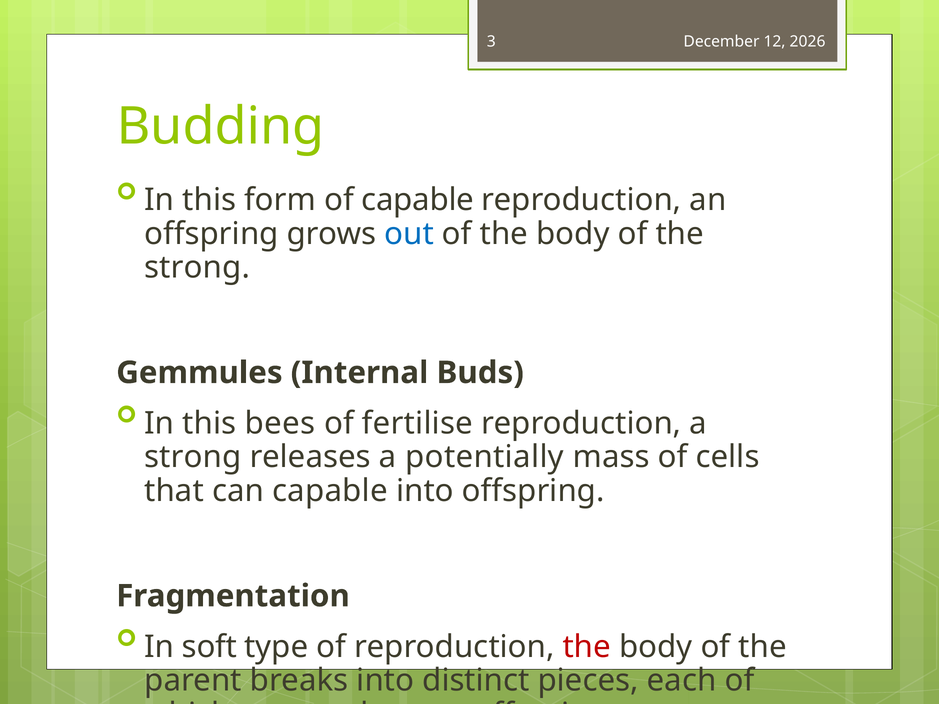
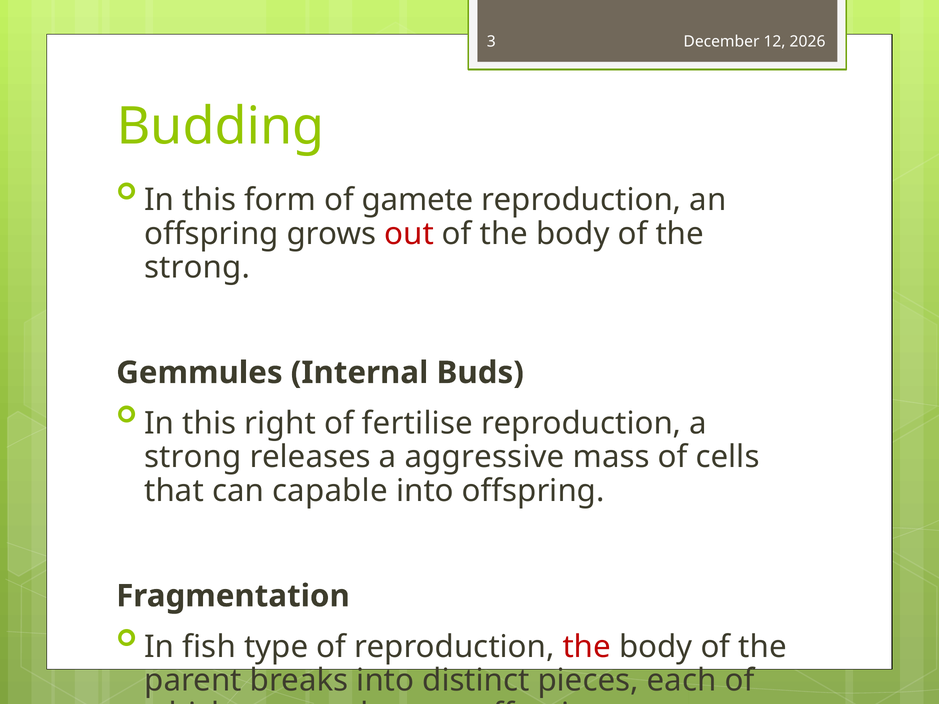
of capable: capable -> gamete (418, 200)
out colour: blue -> red (409, 234)
bees: bees -> right (280, 424)
potentially: potentially -> aggressive (485, 457)
soft: soft -> fish (209, 647)
